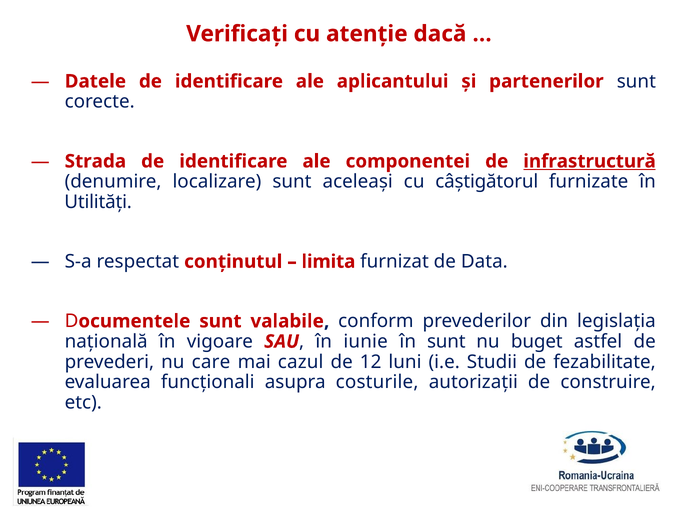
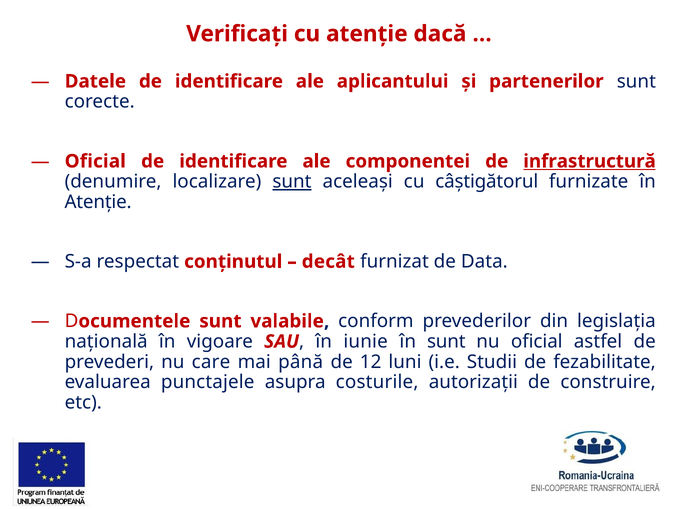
Strada: Strada -> Oficial (95, 161)
sunt underline: none -> present (292, 181)
Utilități: Utilități -> Atenție (98, 202)
limita: limita -> decât (328, 261)
nu buget: buget -> oficial (537, 341)
cazul: cazul -> până (301, 362)
funcționali: funcționali -> punctajele (208, 382)
